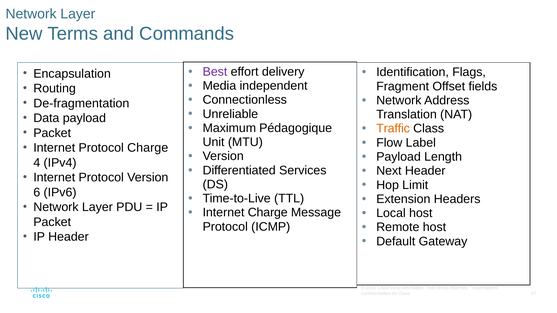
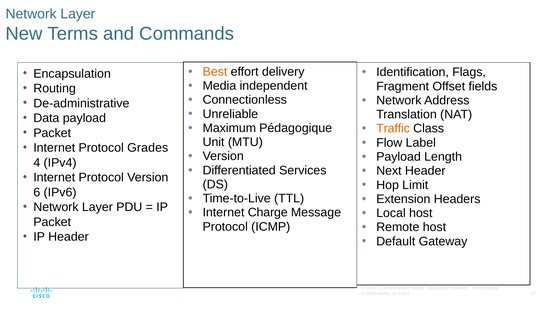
Best colour: purple -> orange (215, 72)
De-fragmentation: De-fragmentation -> De-administrative (81, 103)
Protocol Charge: Charge -> Grades (148, 148)
